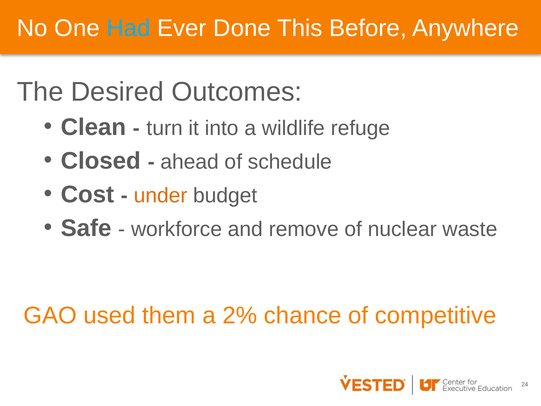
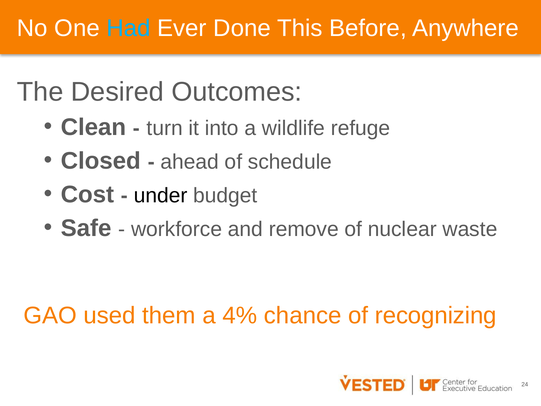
under colour: orange -> black (161, 195)
2%: 2% -> 4% (240, 315)
competitive: competitive -> recognizing (436, 315)
